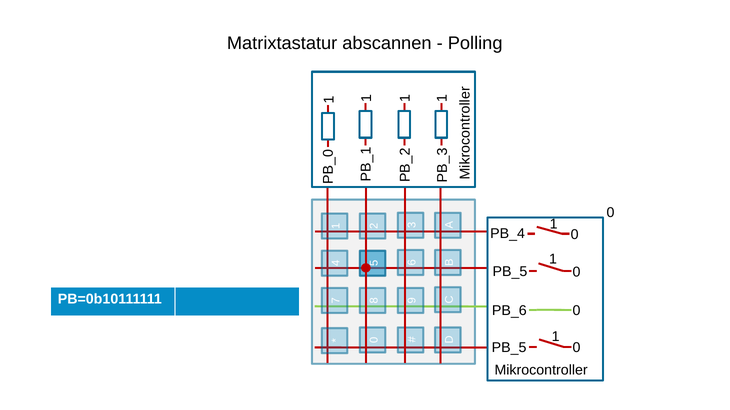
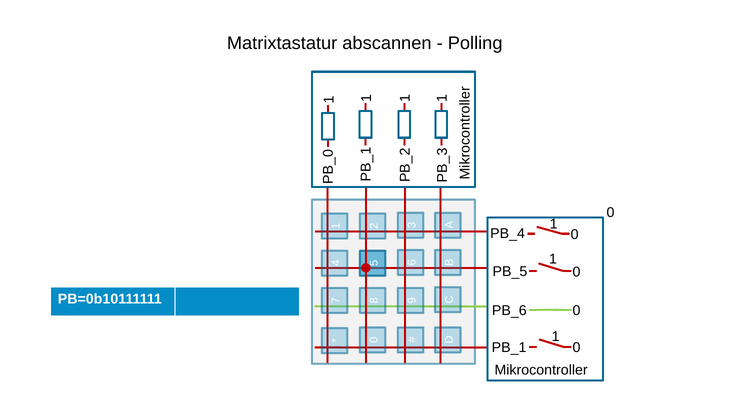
PB_5: PB_5 -> PB_1 (509, 348)
